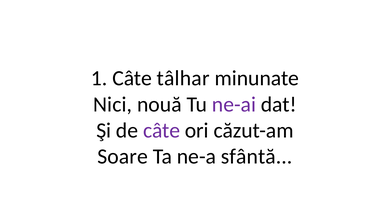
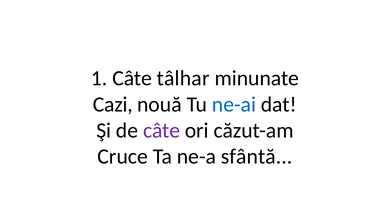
Nici: Nici -> Cazi (113, 104)
ne-ai colour: purple -> blue (234, 104)
Soare: Soare -> Cruce (123, 156)
